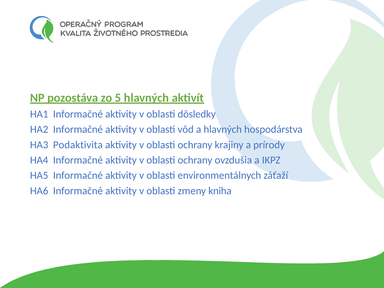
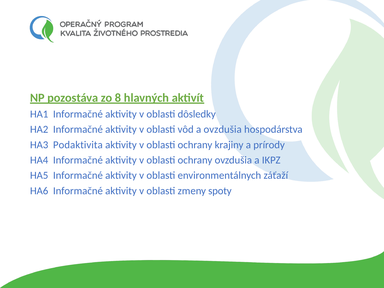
5: 5 -> 8 (118, 98)
a hlavných: hlavných -> ovzdušia (223, 129)
kniha: kniha -> spoty (220, 191)
